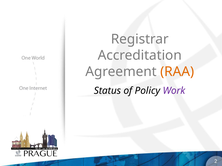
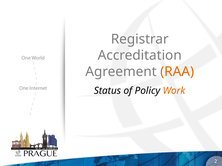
Work colour: purple -> orange (174, 91)
